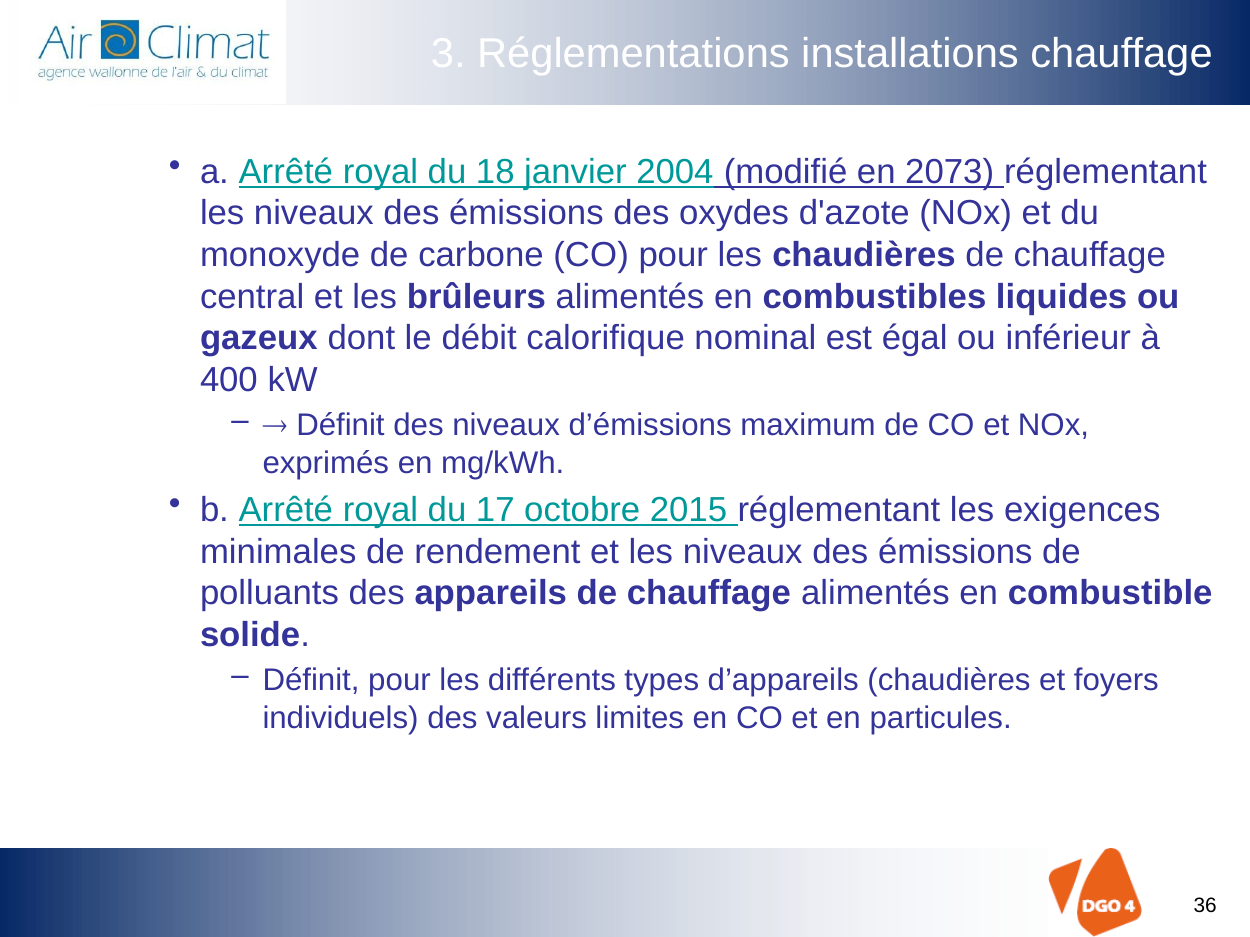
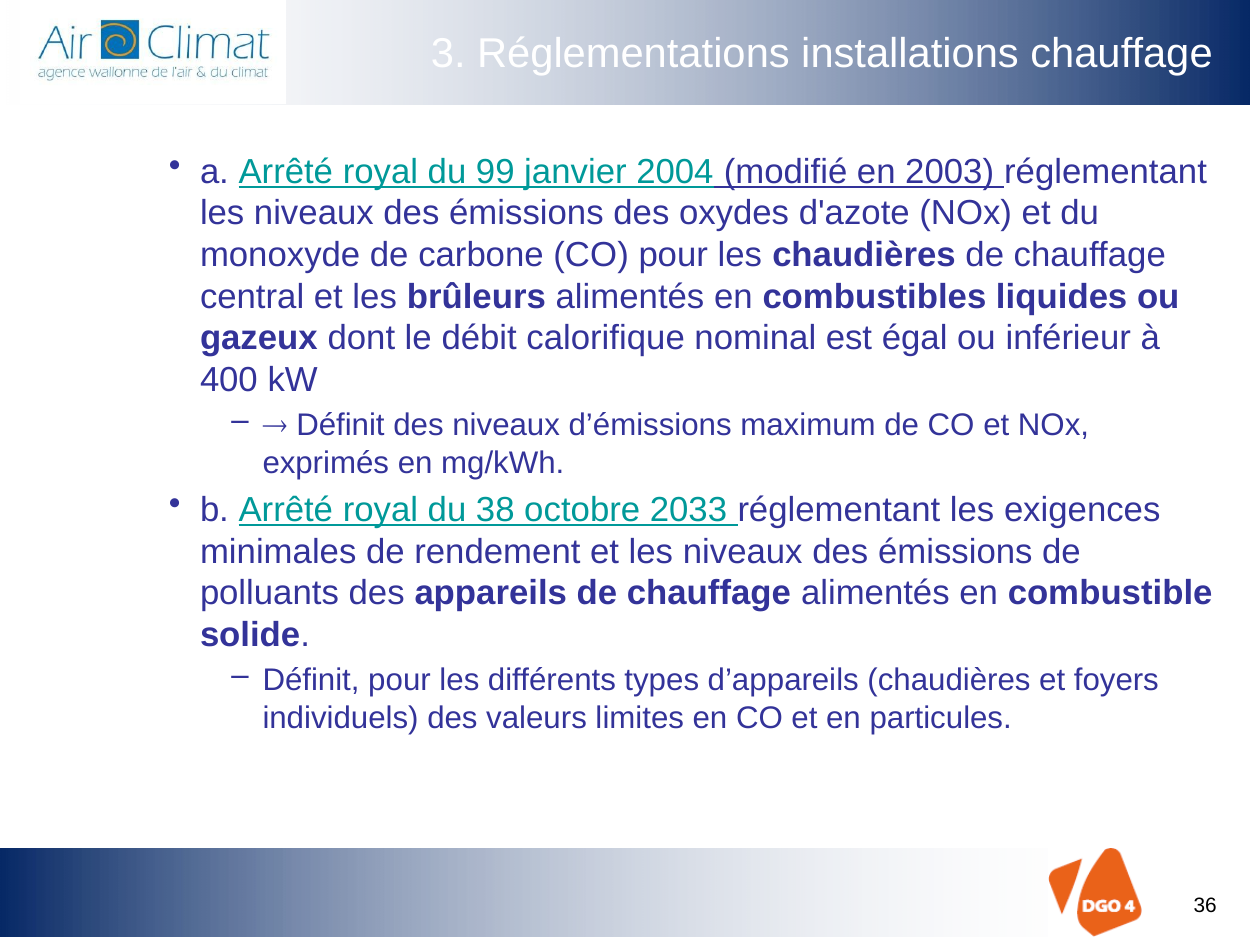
18: 18 -> 99 (495, 172)
2073: 2073 -> 2003 (950, 172)
17: 17 -> 38 (495, 510)
2015: 2015 -> 2033 (689, 510)
